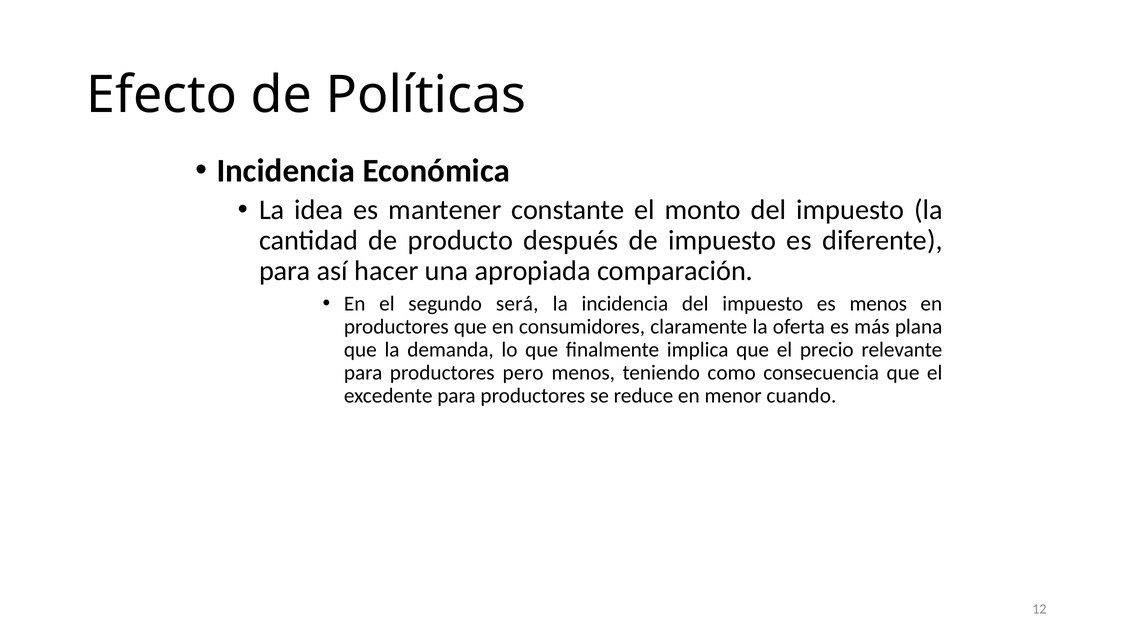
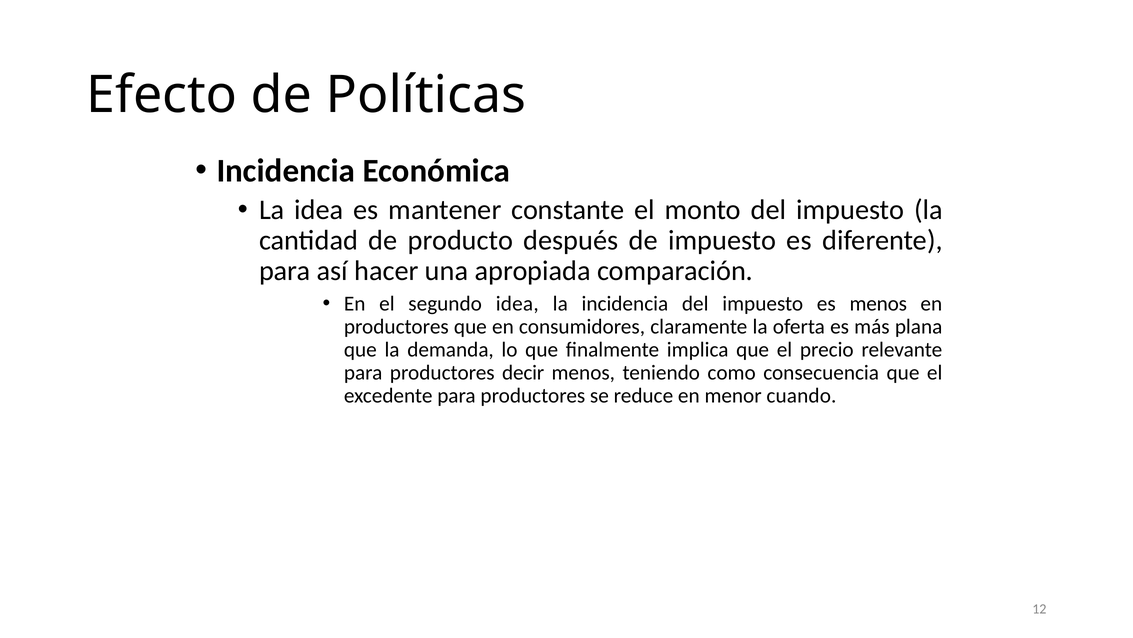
segundo será: será -> idea (517, 303)
pero: pero -> decir (523, 372)
